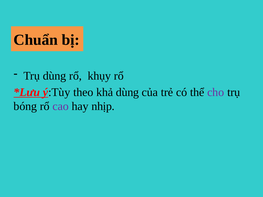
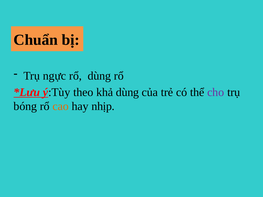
Trụ dùng: dùng -> ngực (54, 76)
rổ khụy: khụy -> dùng (99, 76)
cao colour: purple -> orange (61, 106)
